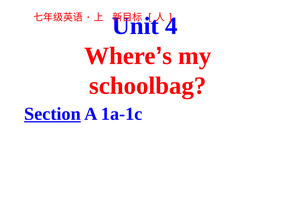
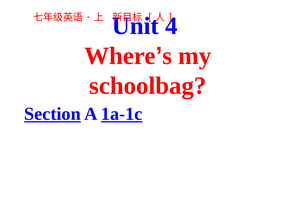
1a-1c underline: none -> present (122, 114)
